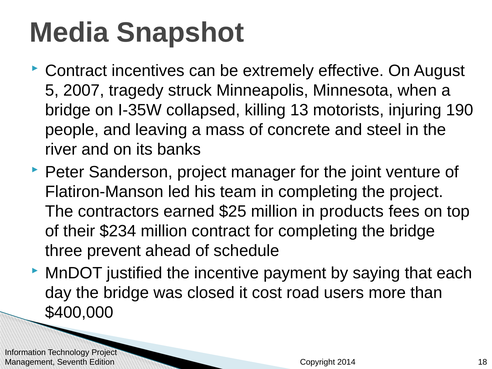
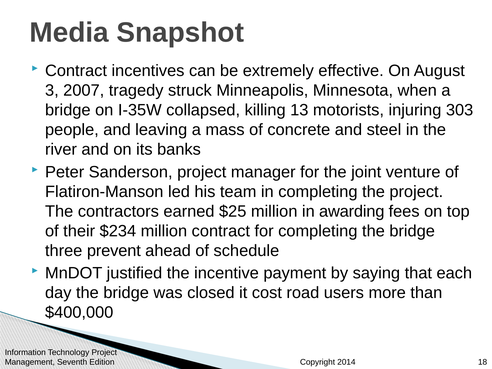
5: 5 -> 3 (52, 91)
190: 190 -> 303 (460, 110)
products: products -> awarding (352, 211)
